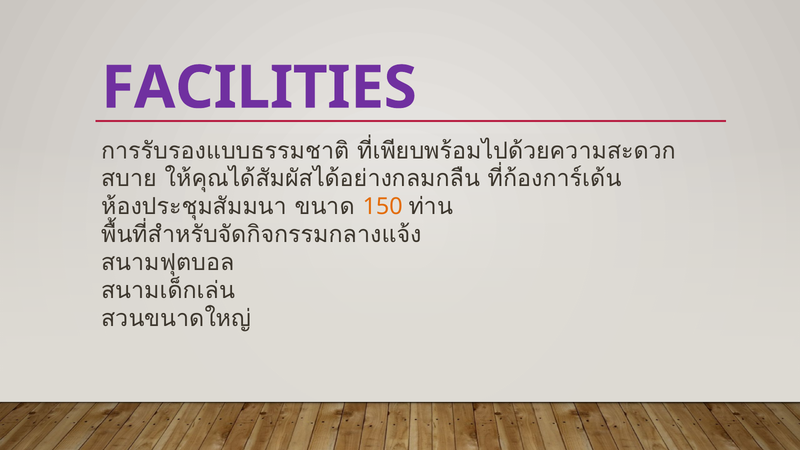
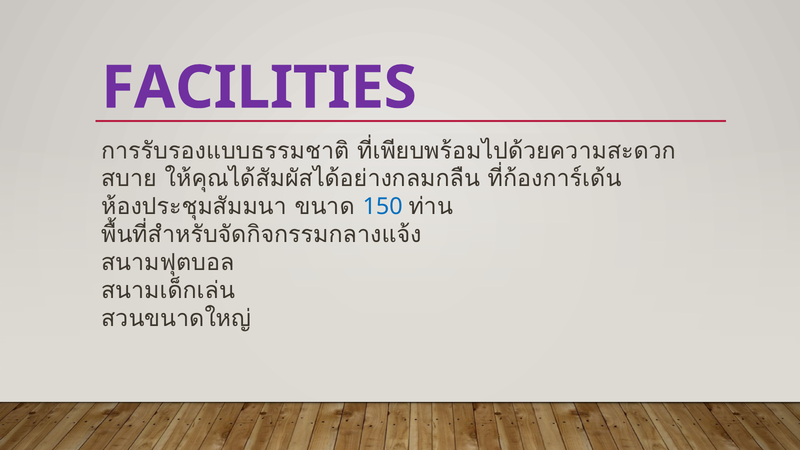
150 colour: orange -> blue (383, 207)
